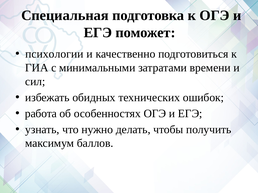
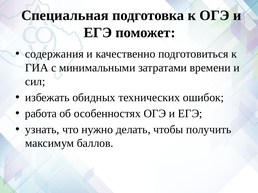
психологии: психологии -> содержания (54, 54)
